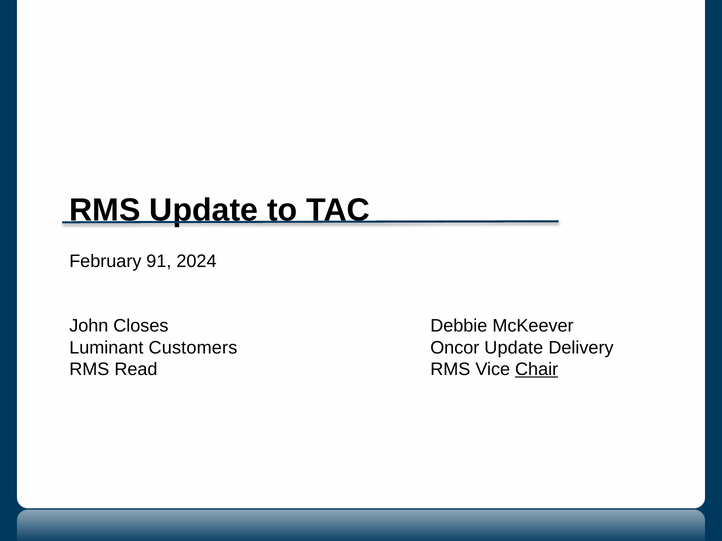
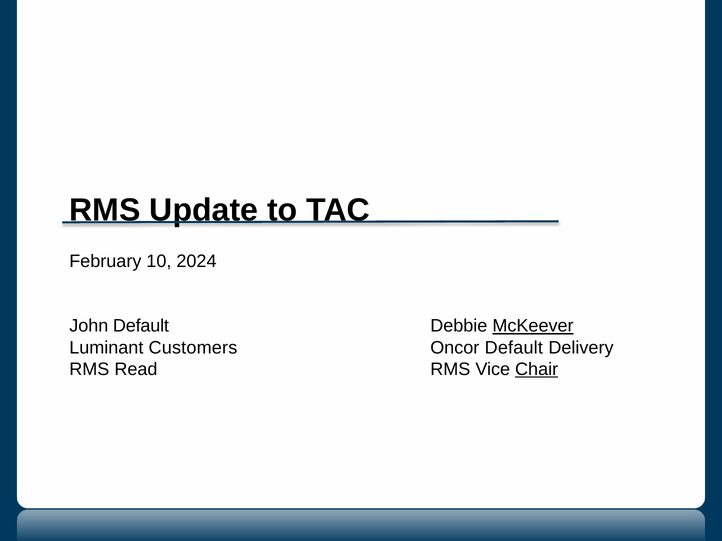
91: 91 -> 10 (159, 261)
John Closes: Closes -> Default (141, 326)
McKeever underline: none -> present (533, 326)
Oncor Update: Update -> Default (514, 348)
